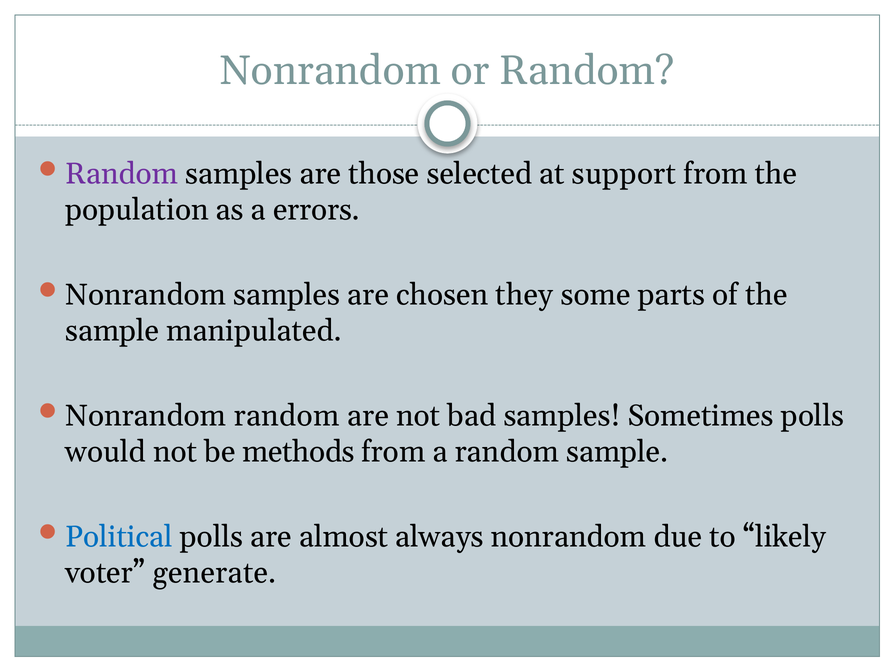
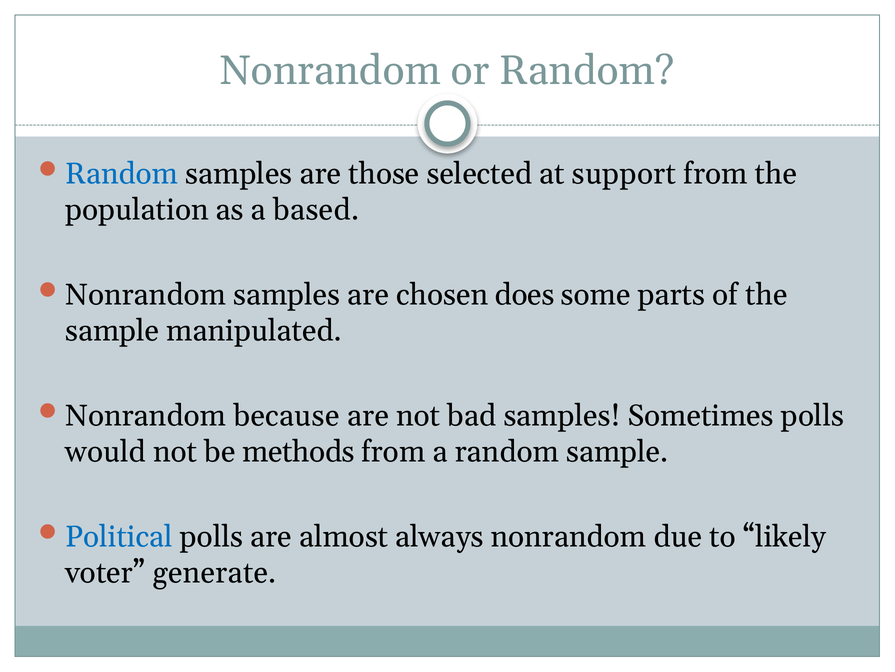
Random colour: purple -> blue (122, 174)
errors: errors -> based (316, 210)
they: they -> does (525, 295)
Nonrandom random: random -> because (287, 416)
